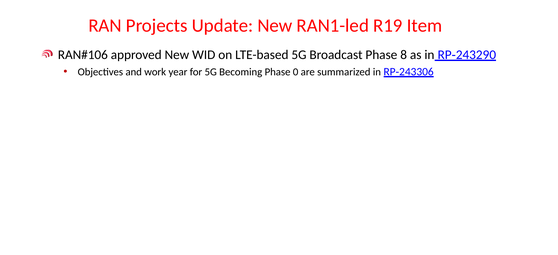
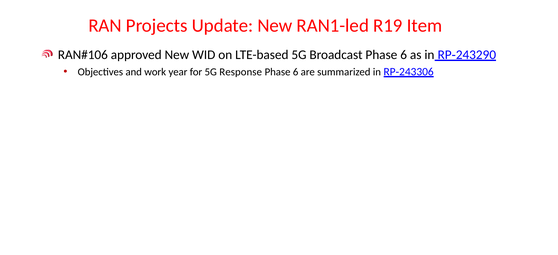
Broadcast Phase 8: 8 -> 6 (404, 55)
Becoming: Becoming -> Response (241, 72)
0: 0 -> 6 (296, 72)
